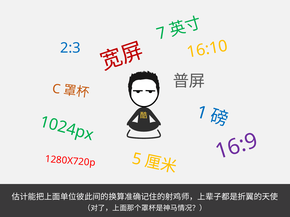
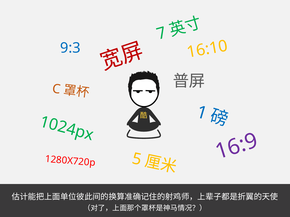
2:3: 2:3 -> 9:3 (70, 48)
